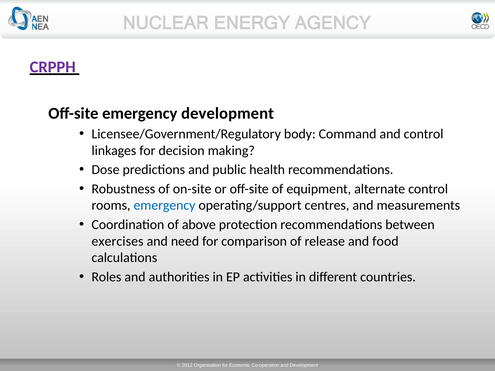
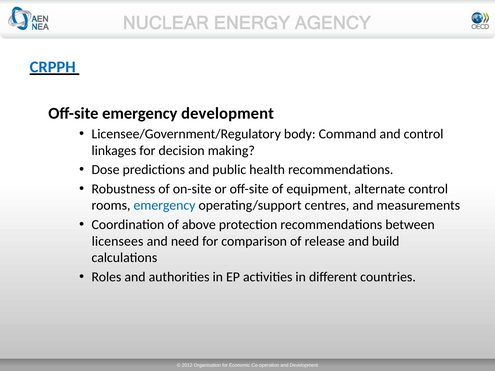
CRPPH colour: purple -> blue (53, 67)
exercises: exercises -> licensees (118, 241)
food: food -> build (386, 241)
